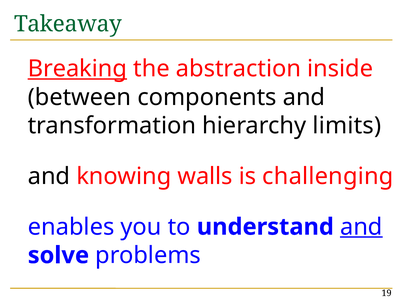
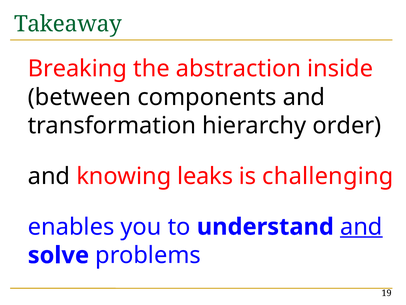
Breaking underline: present -> none (77, 69)
limits: limits -> order (347, 125)
walls: walls -> leaks (205, 176)
